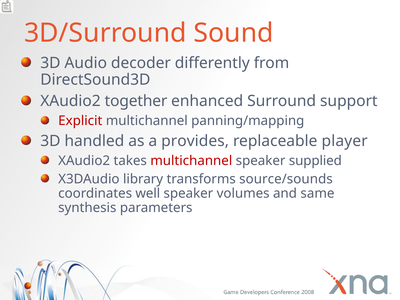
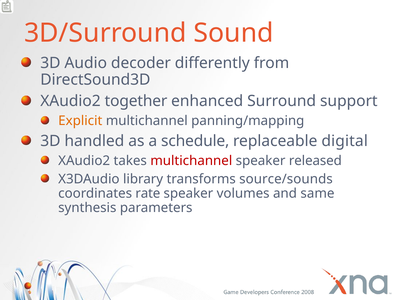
Explicit colour: red -> orange (80, 121)
provides: provides -> schedule (195, 141)
player: player -> digital (345, 141)
supplied: supplied -> released (315, 161)
well: well -> rate (148, 193)
